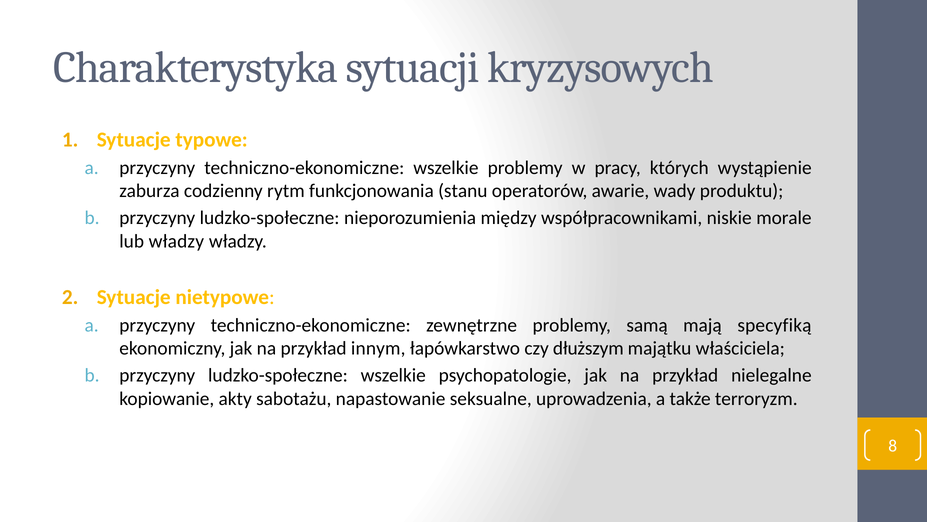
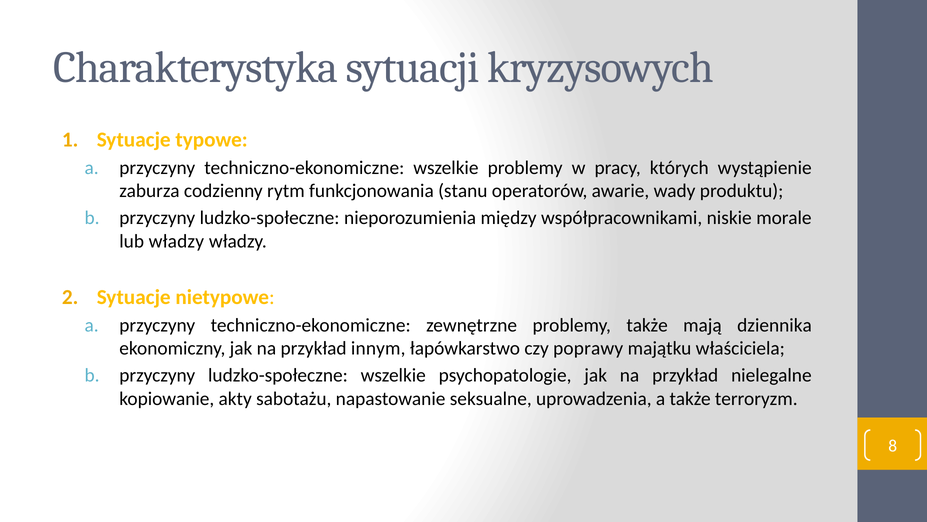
problemy samą: samą -> także (647, 325)
specyfiką: specyfiką -> dziennika (775, 325)
dłuższym: dłuższym -> poprawy (588, 348)
